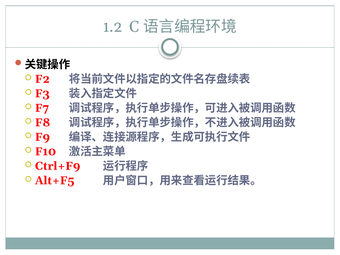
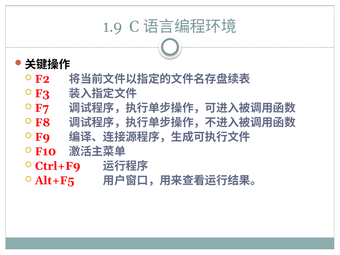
1.2: 1.2 -> 1.9 (113, 27)
